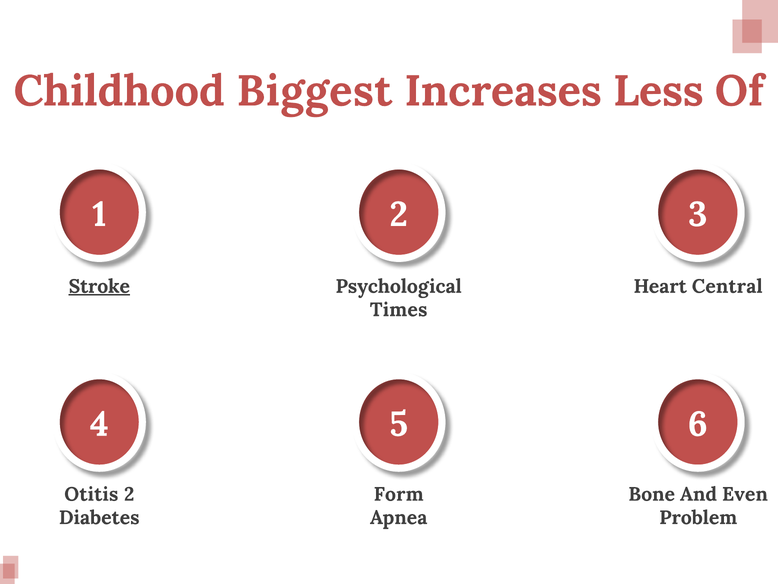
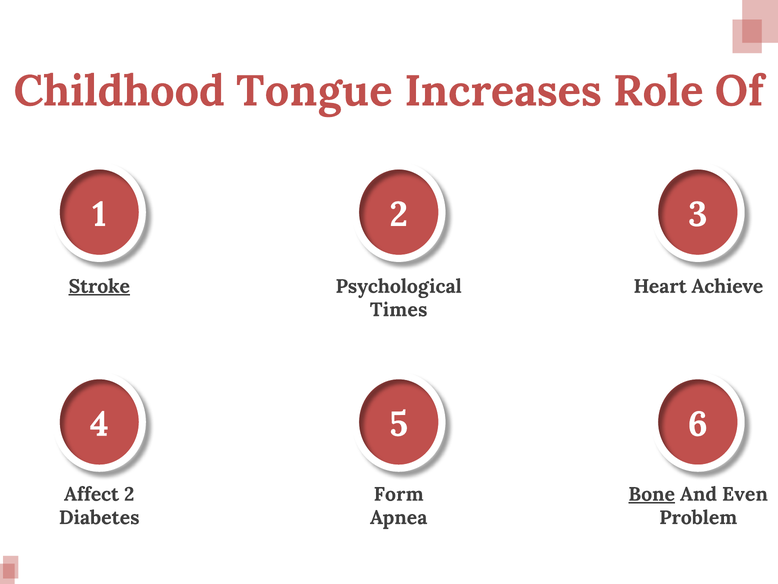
Biggest: Biggest -> Tongue (314, 91)
Less: Less -> Role (658, 91)
Central: Central -> Achieve (727, 286)
Otitis: Otitis -> Affect (91, 494)
Bone underline: none -> present (652, 494)
